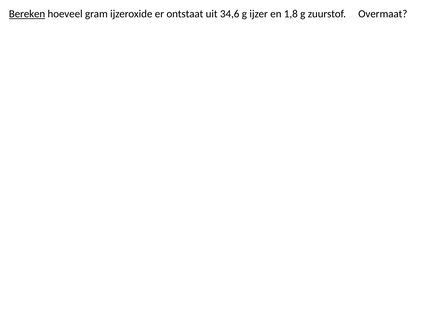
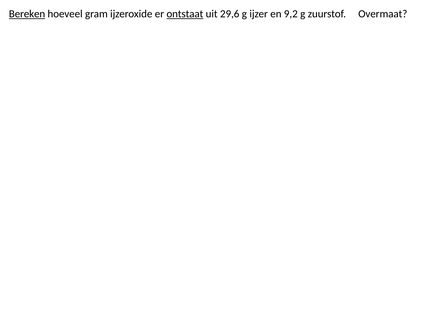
ontstaat underline: none -> present (185, 14)
34,6: 34,6 -> 29,6 (230, 14)
1,8: 1,8 -> 9,2 (291, 14)
